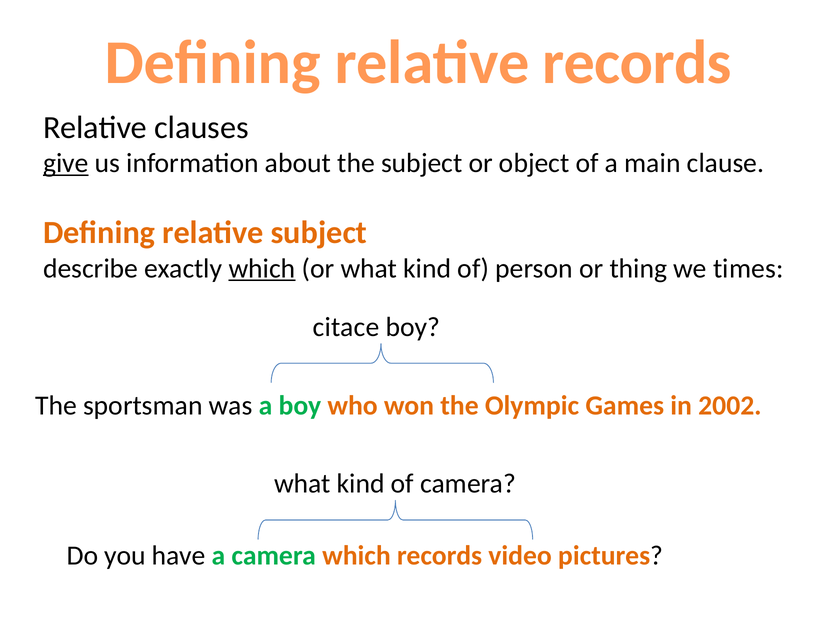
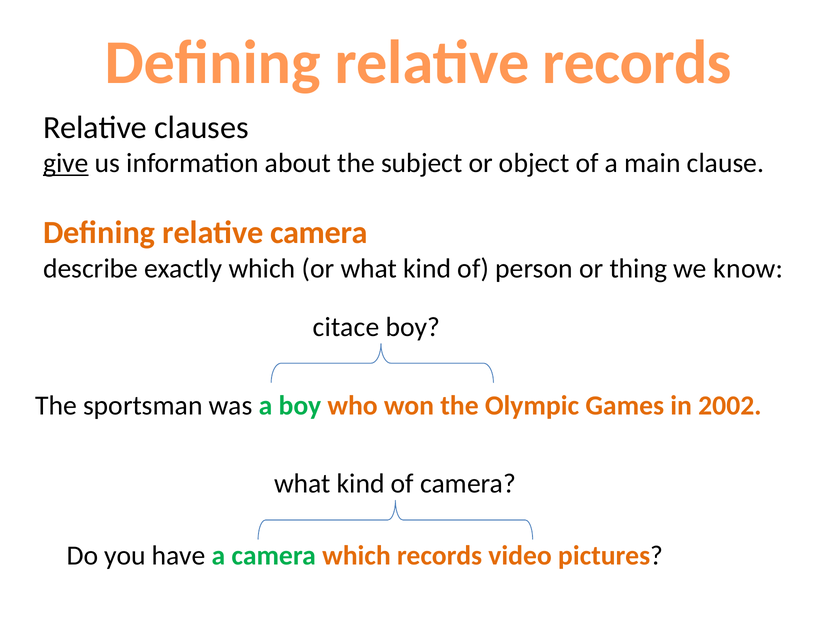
relative subject: subject -> camera (319, 233)
which underline: present -> none (262, 269)
times: times -> know (748, 269)
